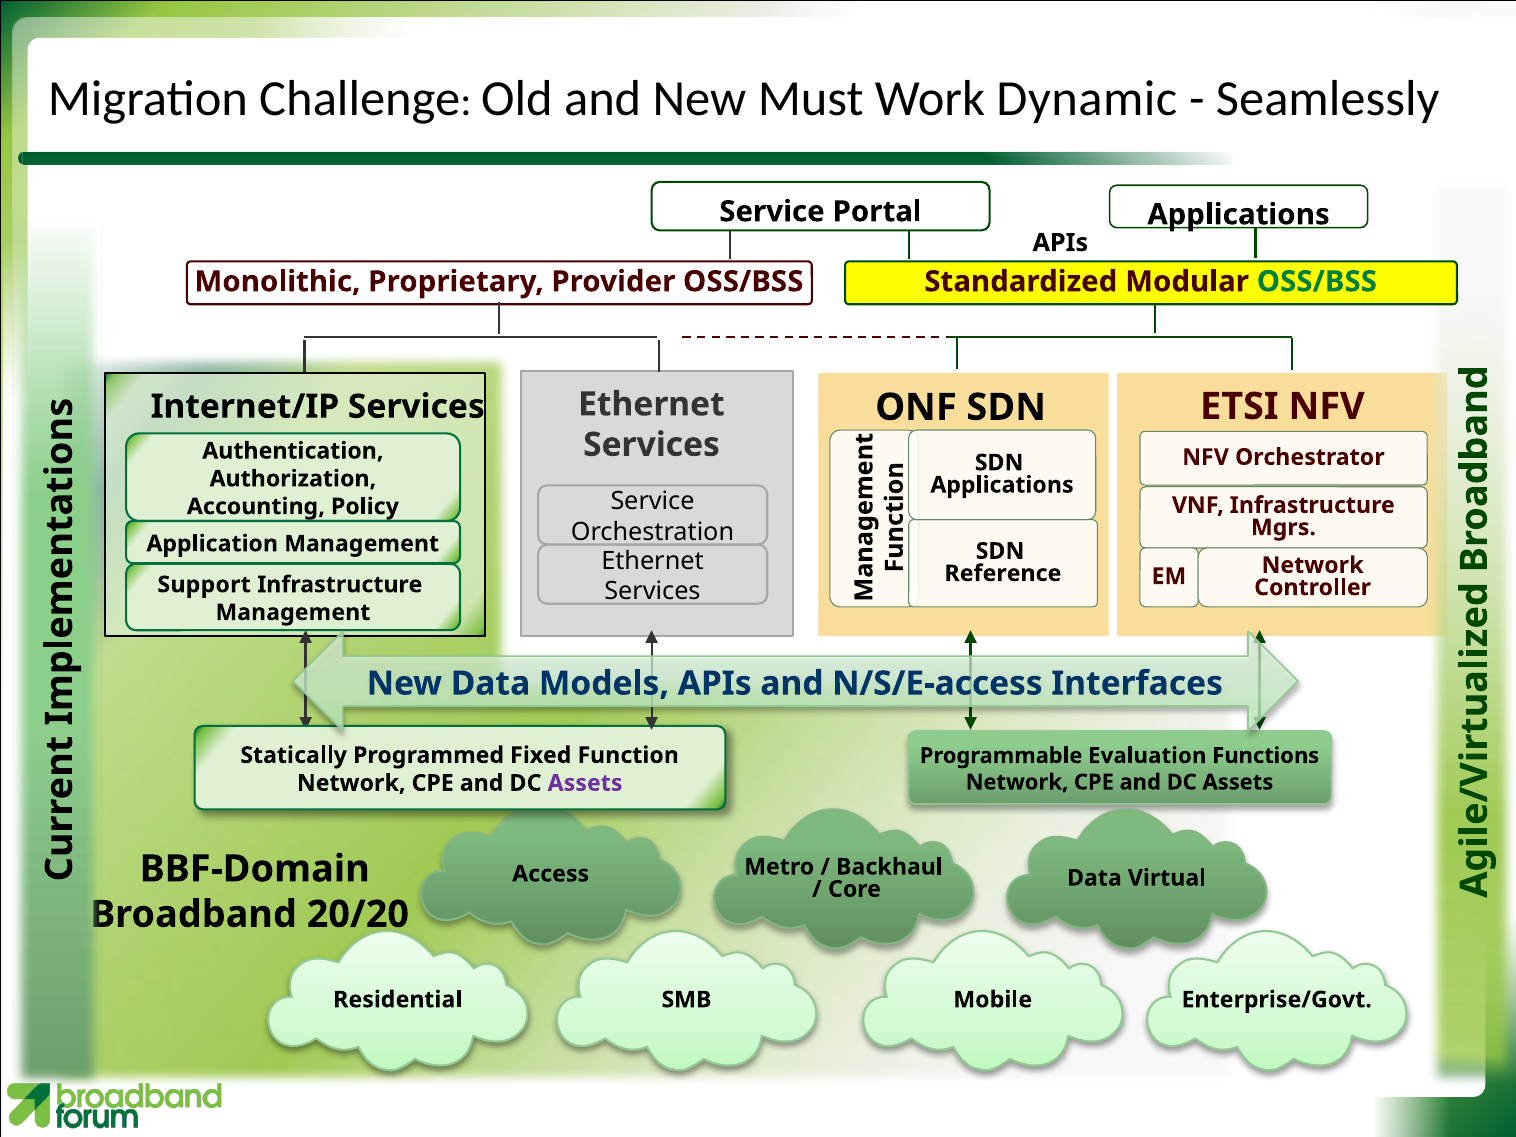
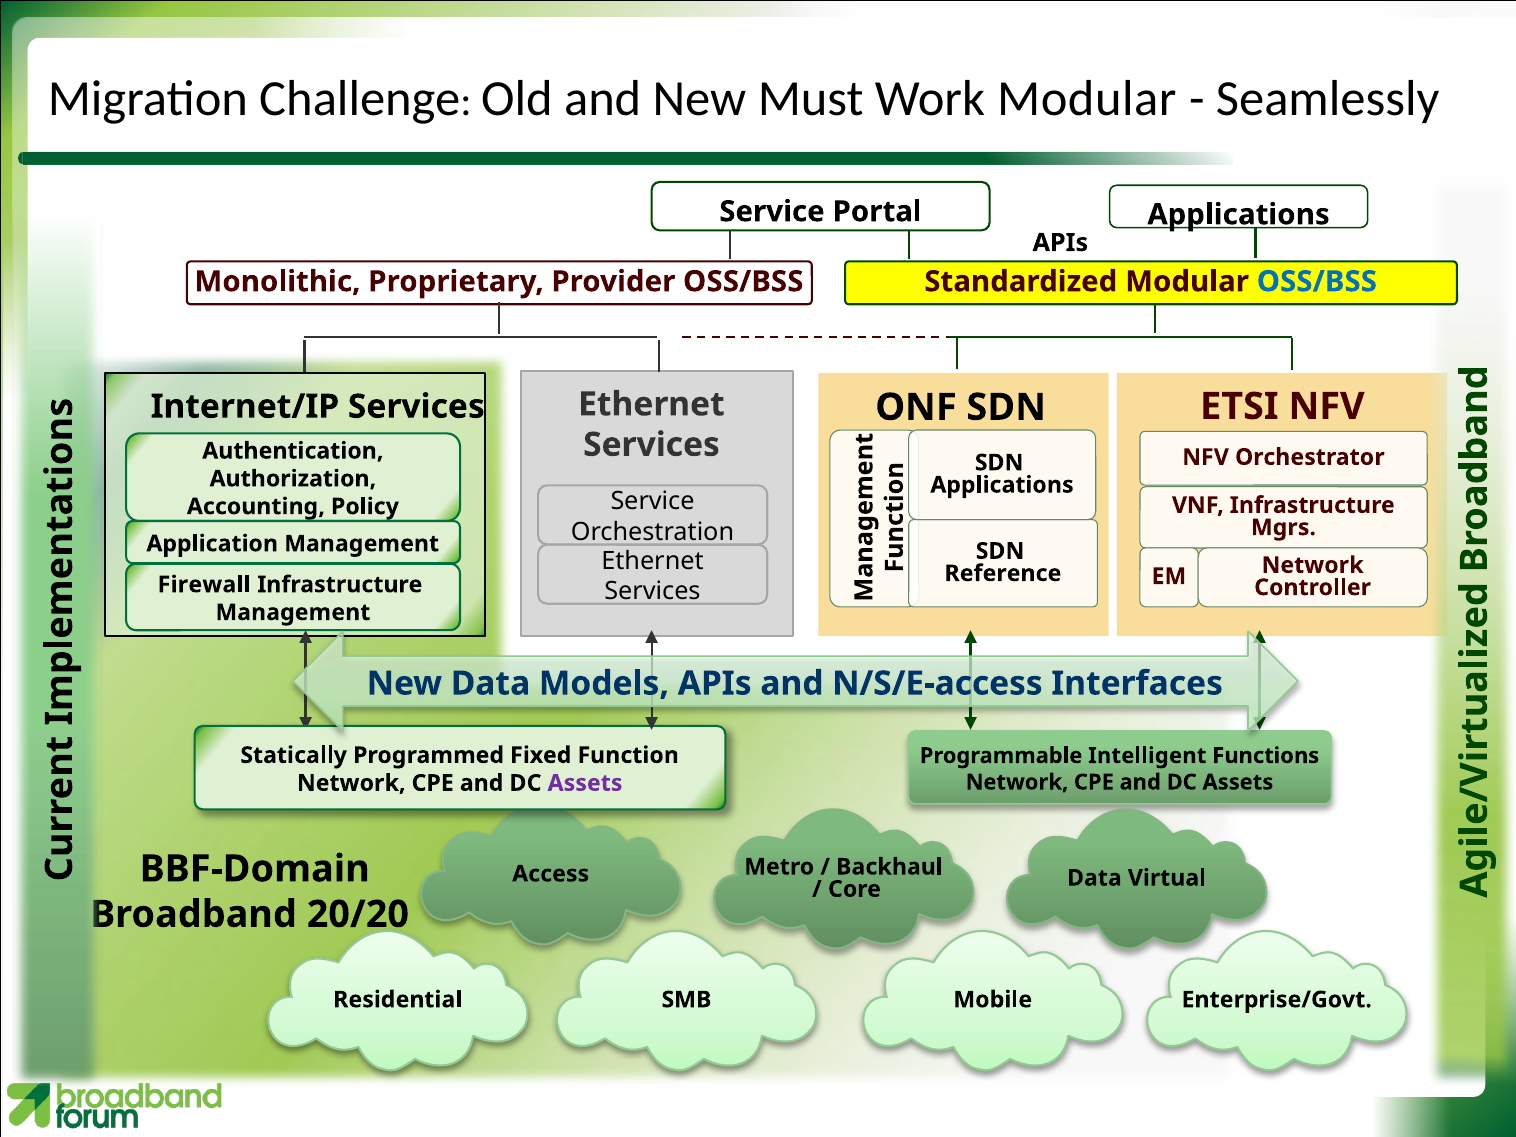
Work Dynamic: Dynamic -> Modular (1087, 99)
OSS/BSS colour: green -> blue (1317, 282)
Support: Support -> Firewall (204, 585)
Evaluation: Evaluation -> Intelligent (1147, 756)
